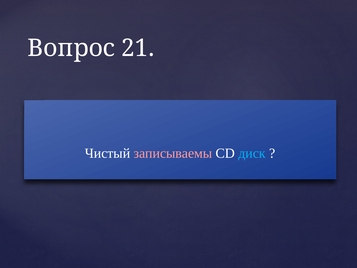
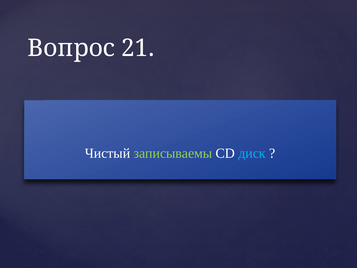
записываемы colour: pink -> light green (173, 153)
